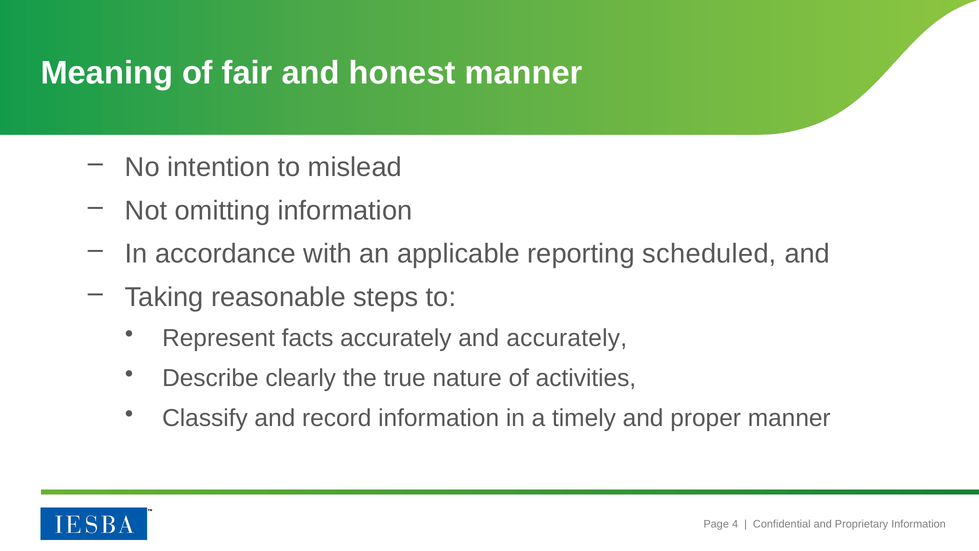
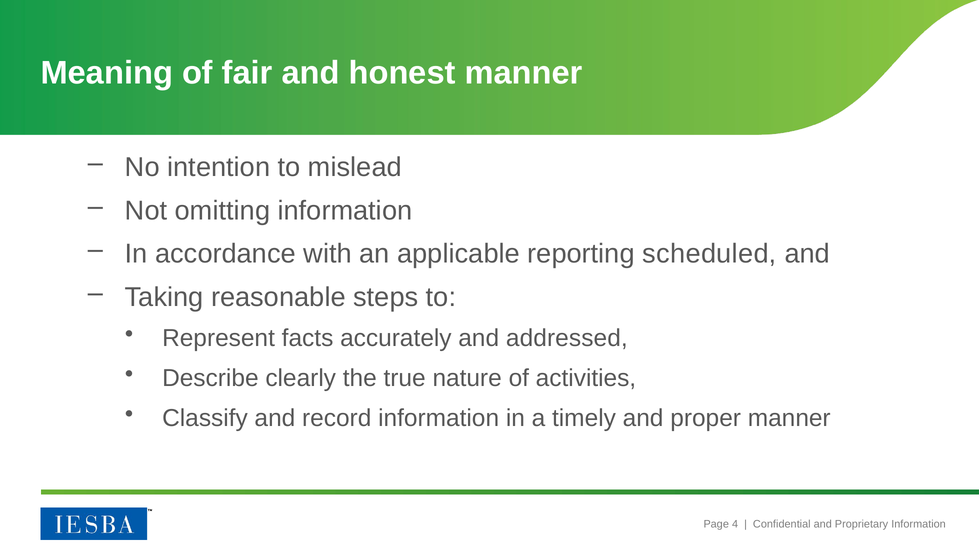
and accurately: accurately -> addressed (567, 338)
